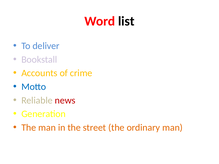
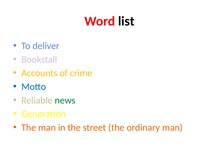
news colour: red -> green (65, 100)
